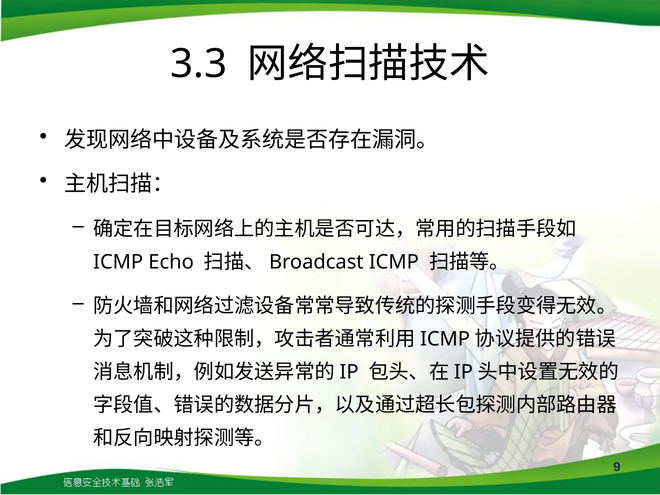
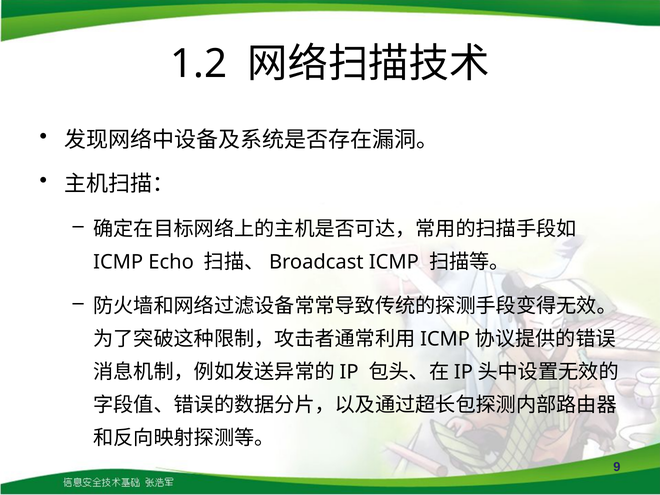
3.3: 3.3 -> 1.2 (199, 64)
